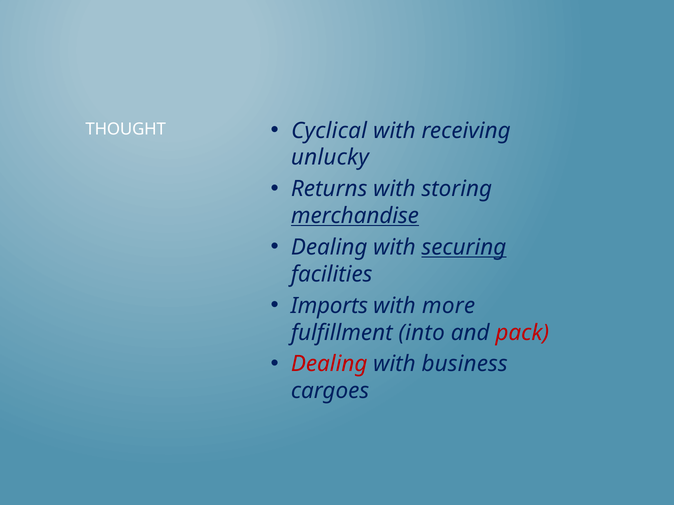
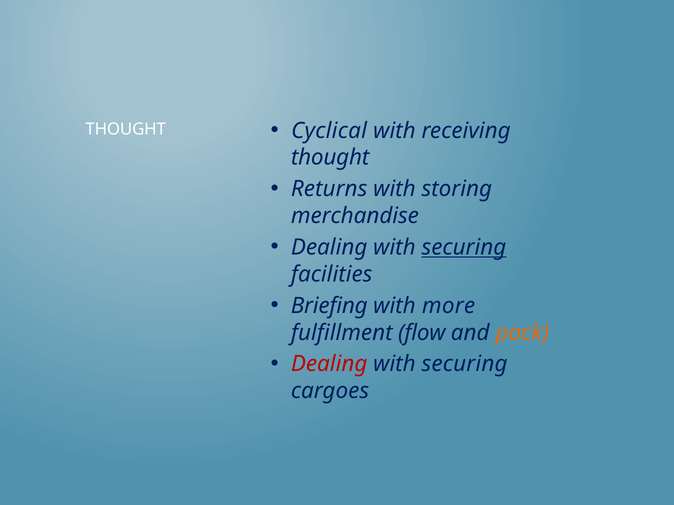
unlucky: unlucky -> thought (330, 158)
merchandise underline: present -> none (355, 216)
Imports: Imports -> Briefing (329, 306)
into: into -> flow (422, 333)
pack colour: red -> orange (522, 333)
business: business -> securing (465, 364)
